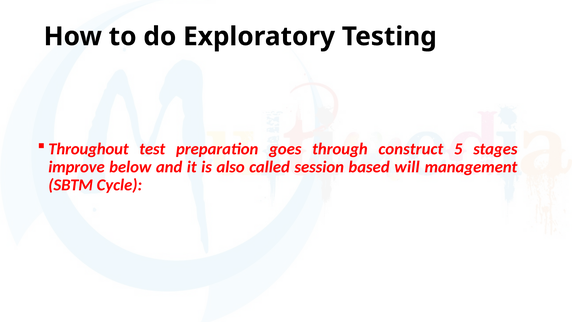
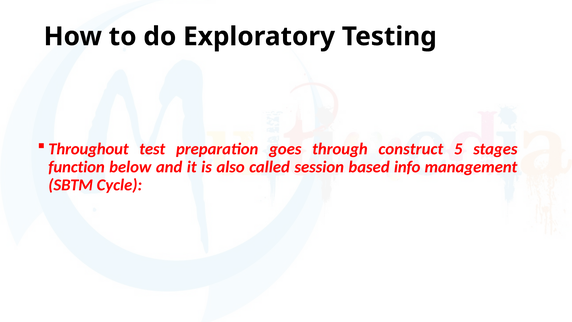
improve: improve -> function (77, 167)
will: will -> info (407, 167)
